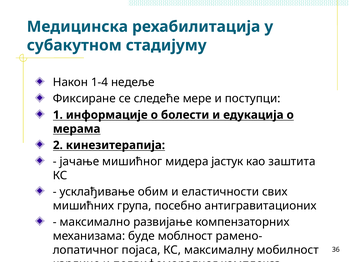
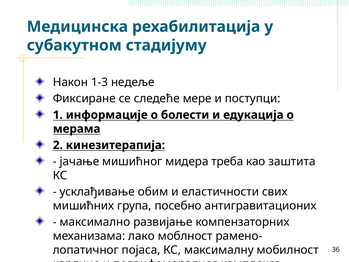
1-4: 1-4 -> 1-3 (100, 82)
јастук: јастук -> треба (227, 161)
буде: буде -> лако (141, 236)
